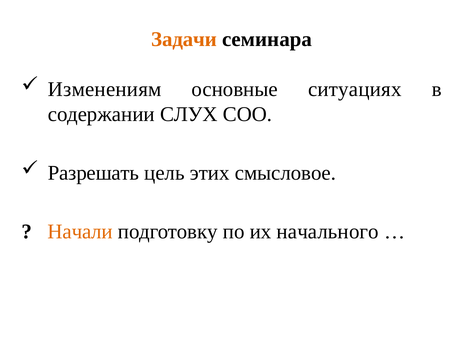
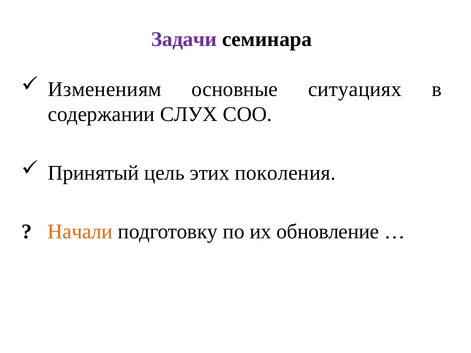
Задачи colour: orange -> purple (184, 39)
Разрешать: Разрешать -> Принятый (93, 173)
смысловое: смысловое -> поколения (285, 173)
начального: начального -> обновление (328, 232)
